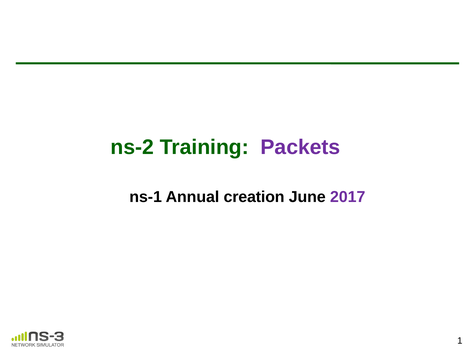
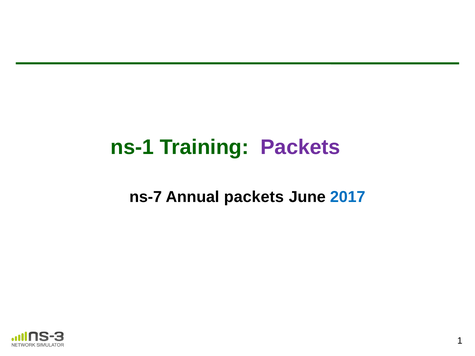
ns-2: ns-2 -> ns-1 (132, 147)
ns-1: ns-1 -> ns-7 (146, 197)
Annual creation: creation -> packets (254, 197)
2017 colour: purple -> blue (348, 197)
